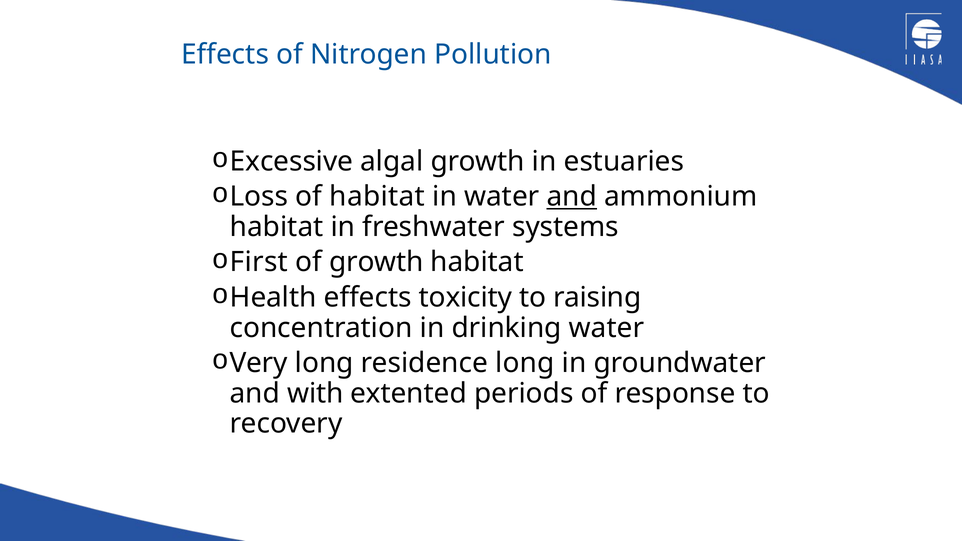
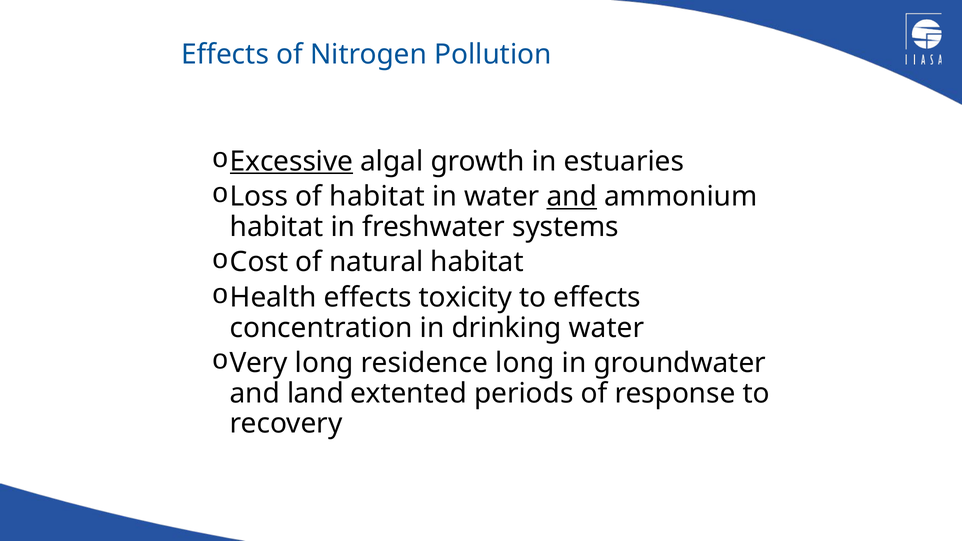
Excessive underline: none -> present (291, 161)
First: First -> Cost (259, 262)
of growth: growth -> natural (376, 262)
to raising: raising -> effects (597, 298)
with: with -> land (315, 393)
